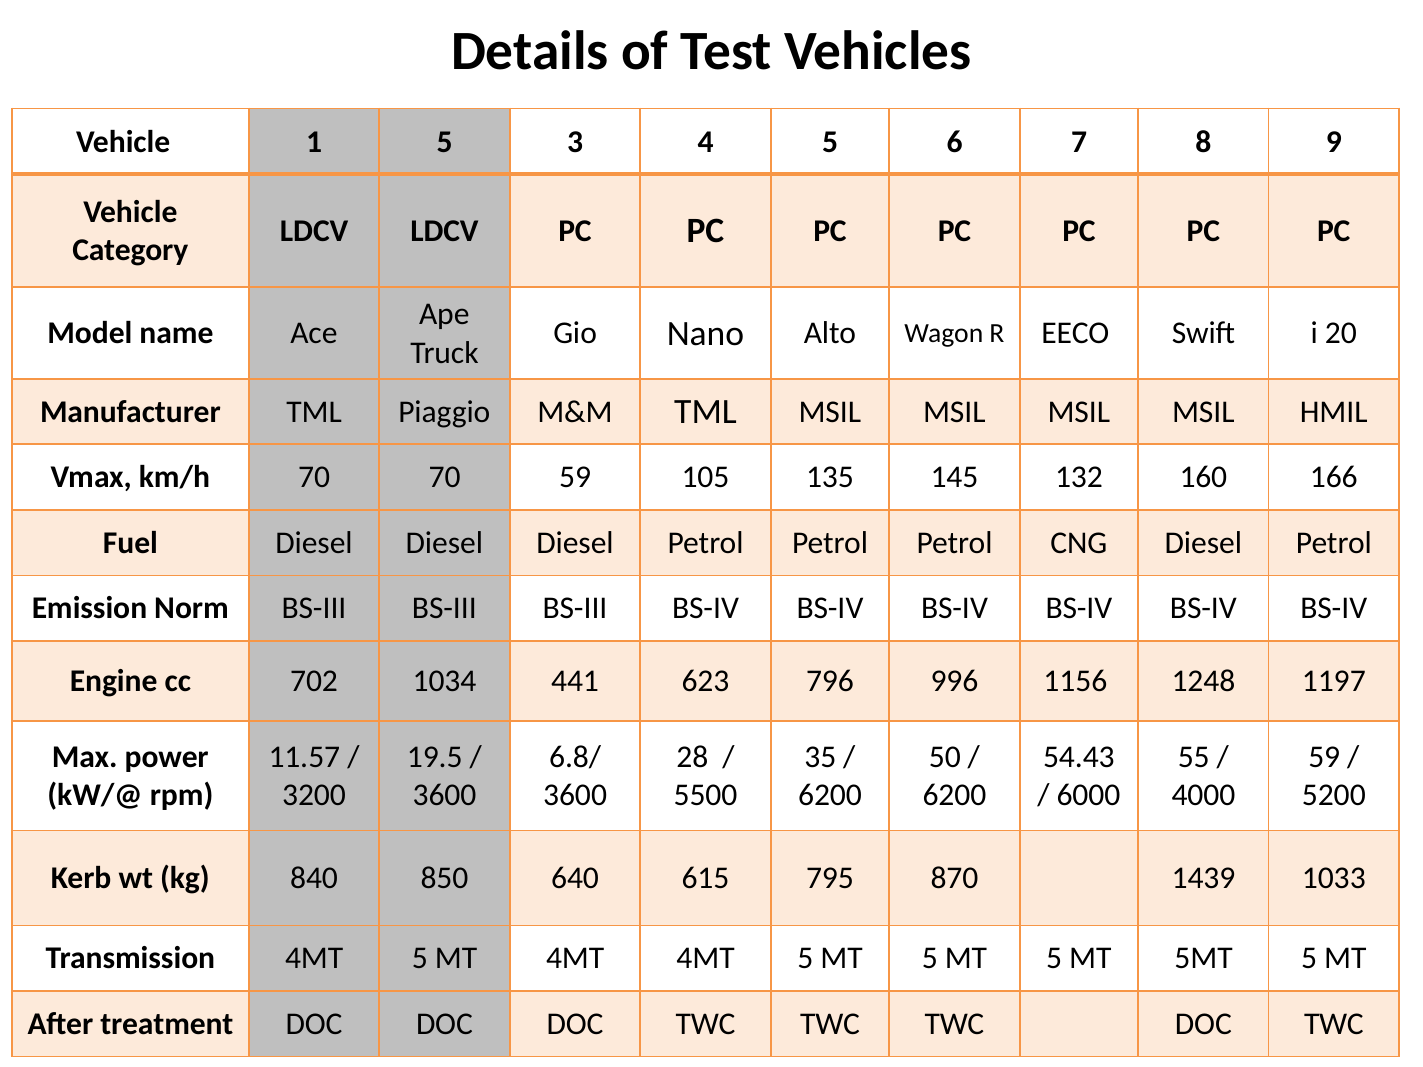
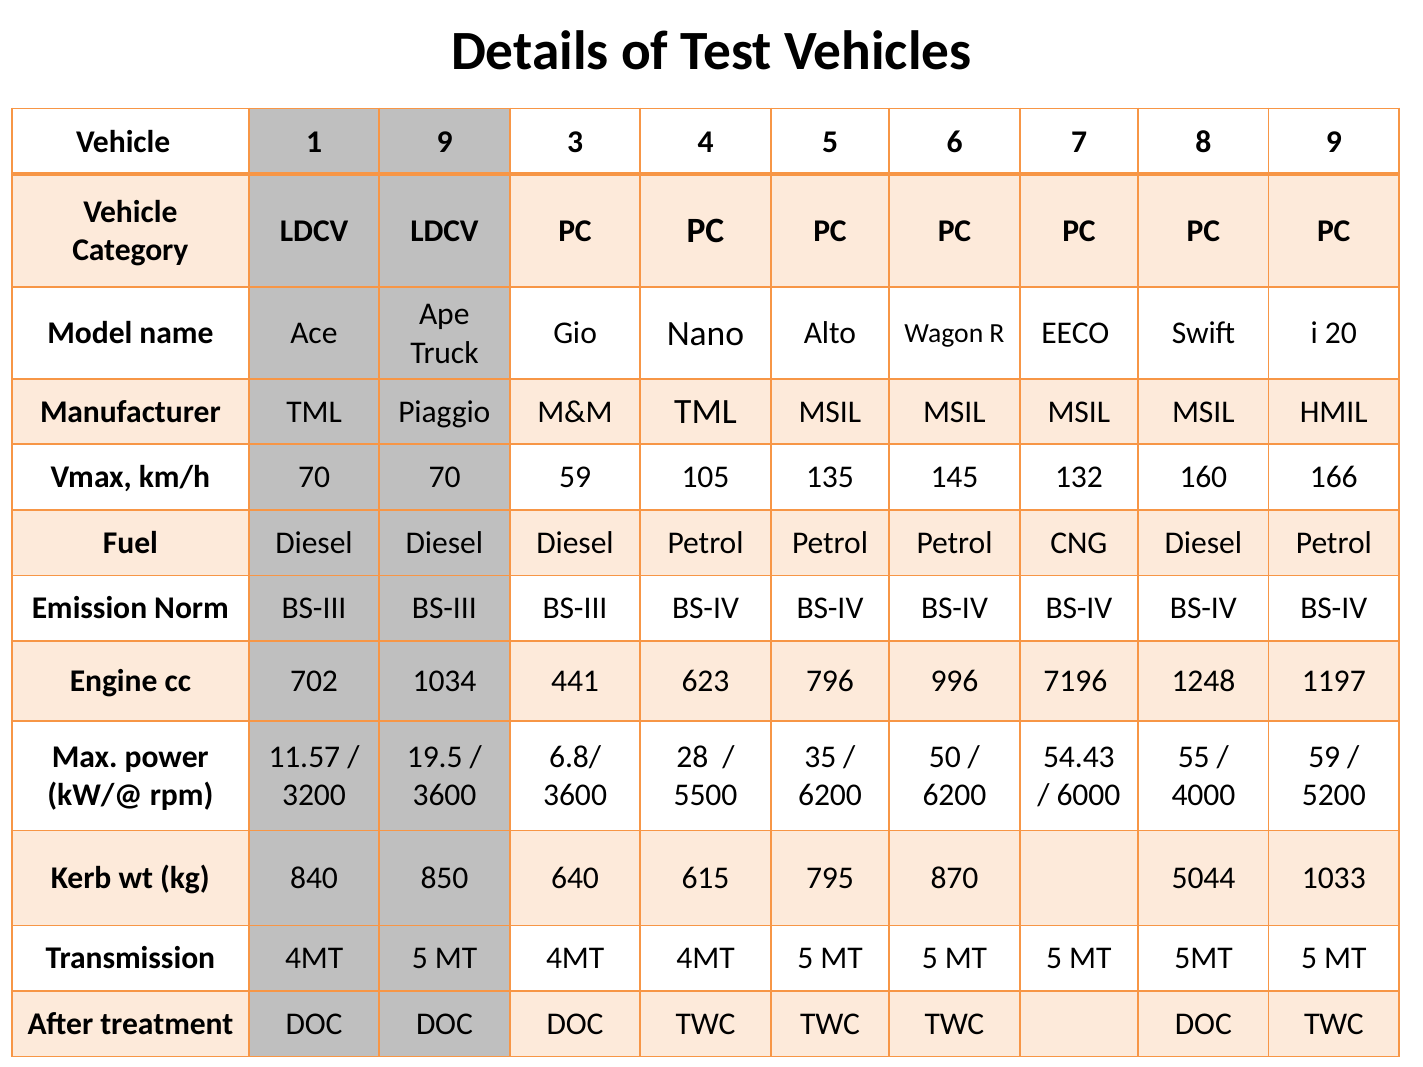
1 5: 5 -> 9 (445, 142)
1156: 1156 -> 7196 (1075, 681)
1439: 1439 -> 5044 (1203, 878)
